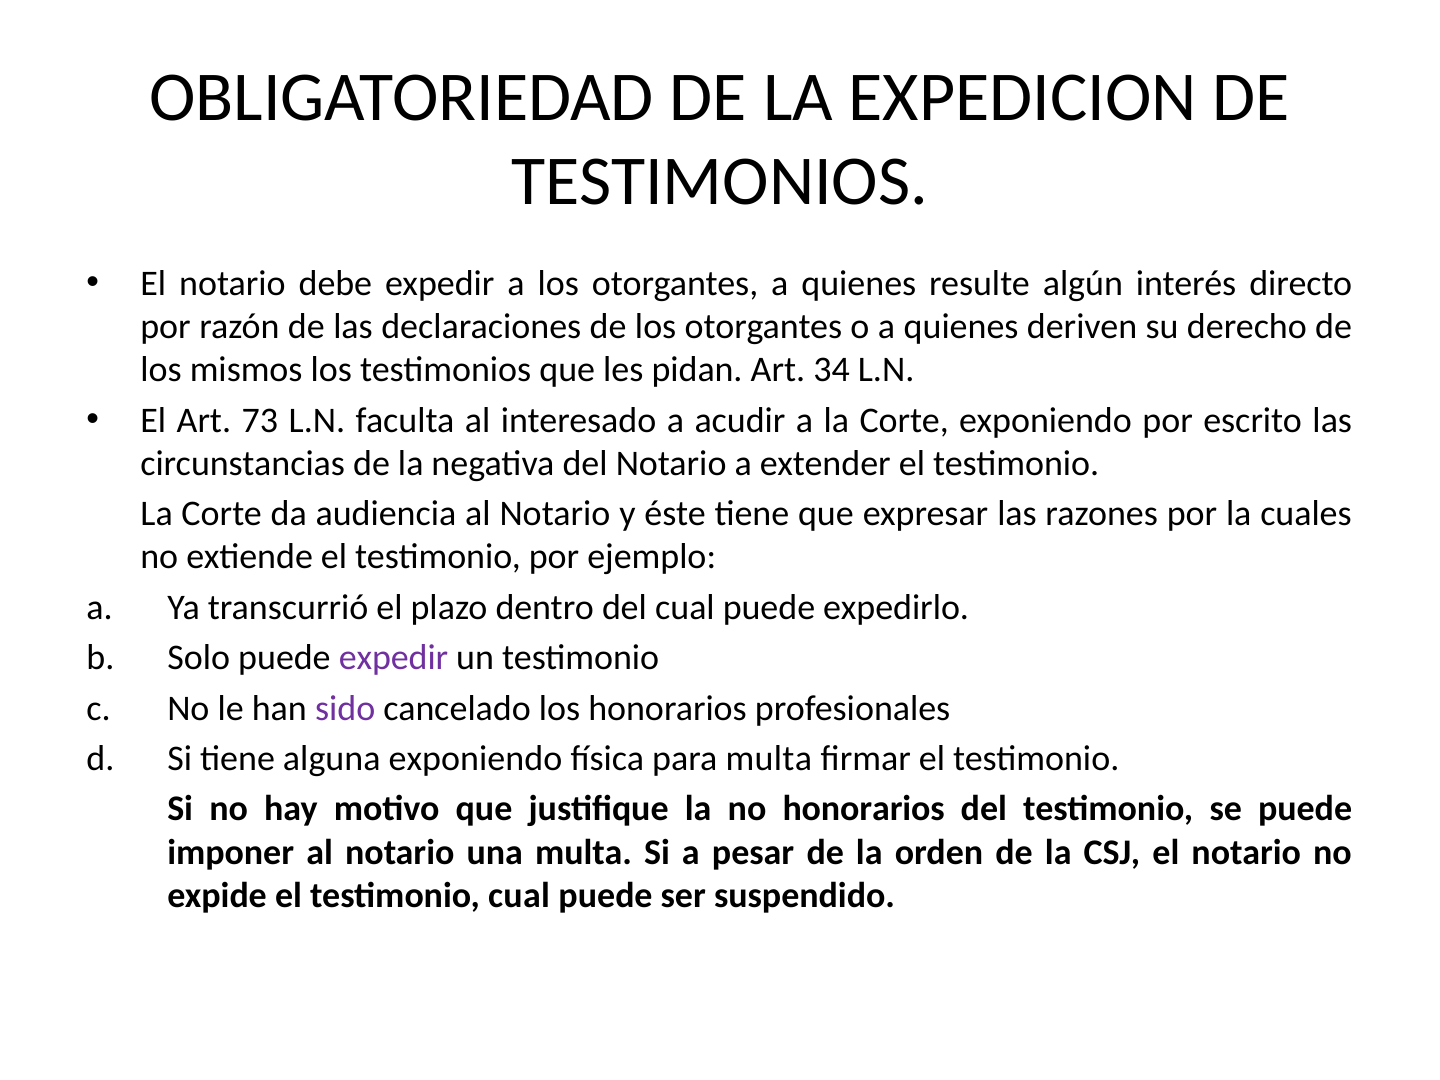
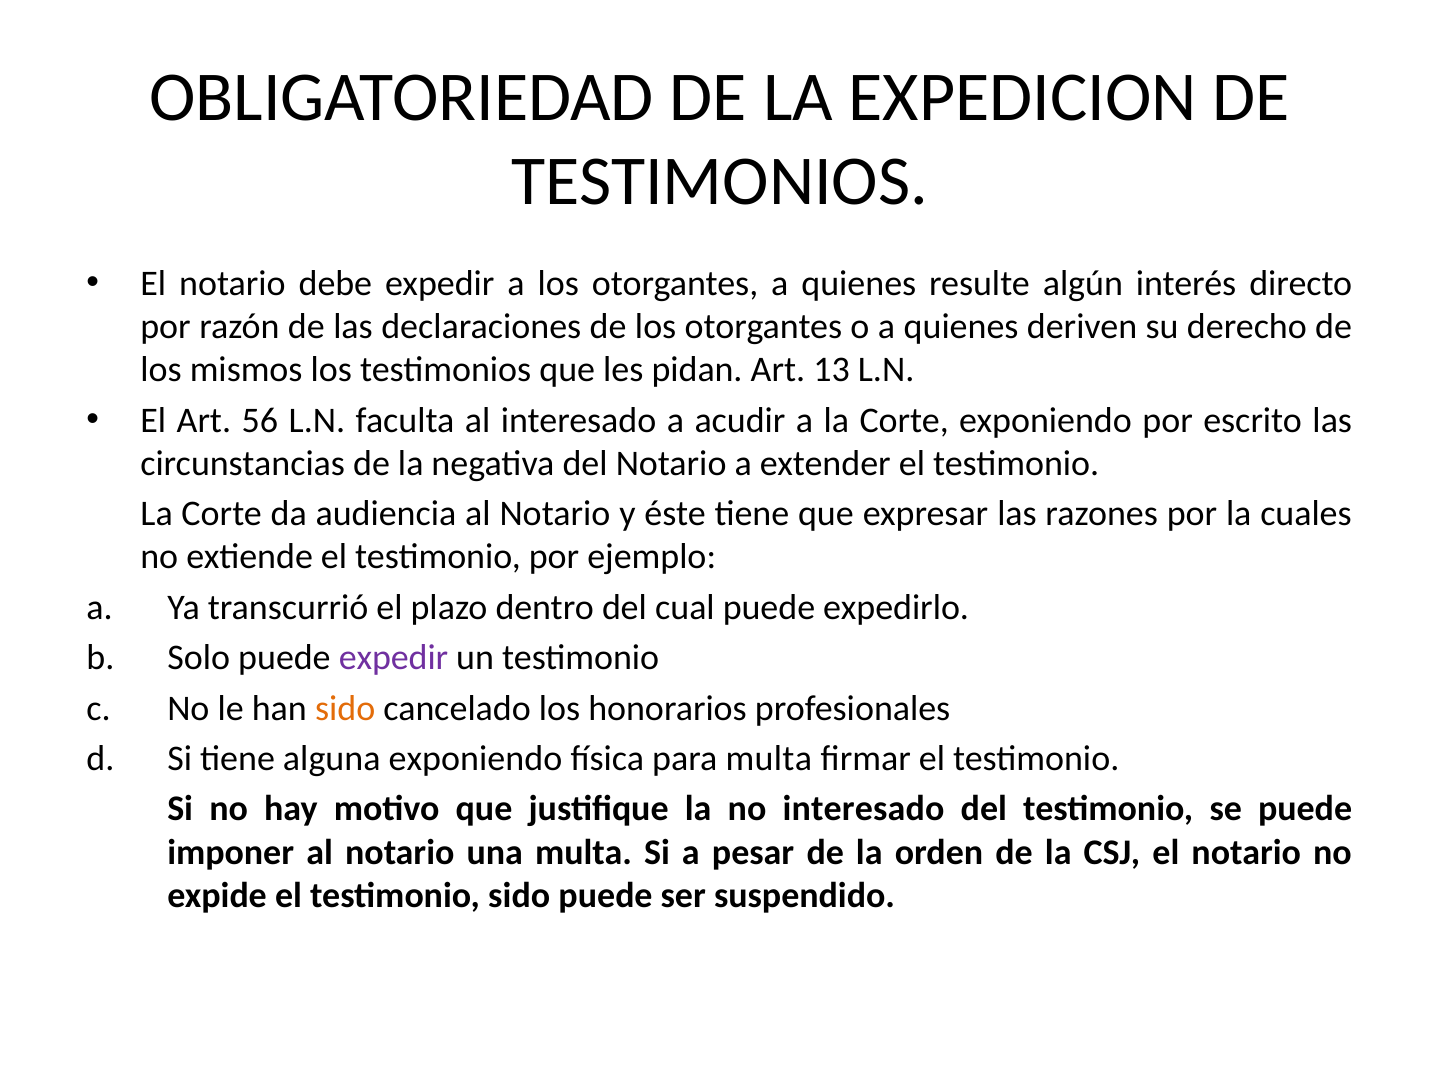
34: 34 -> 13 (832, 370)
73: 73 -> 56 (260, 420)
sido colour: purple -> orange (345, 708)
no honorarios: honorarios -> interesado (864, 809)
testimonio cual: cual -> sido (519, 895)
